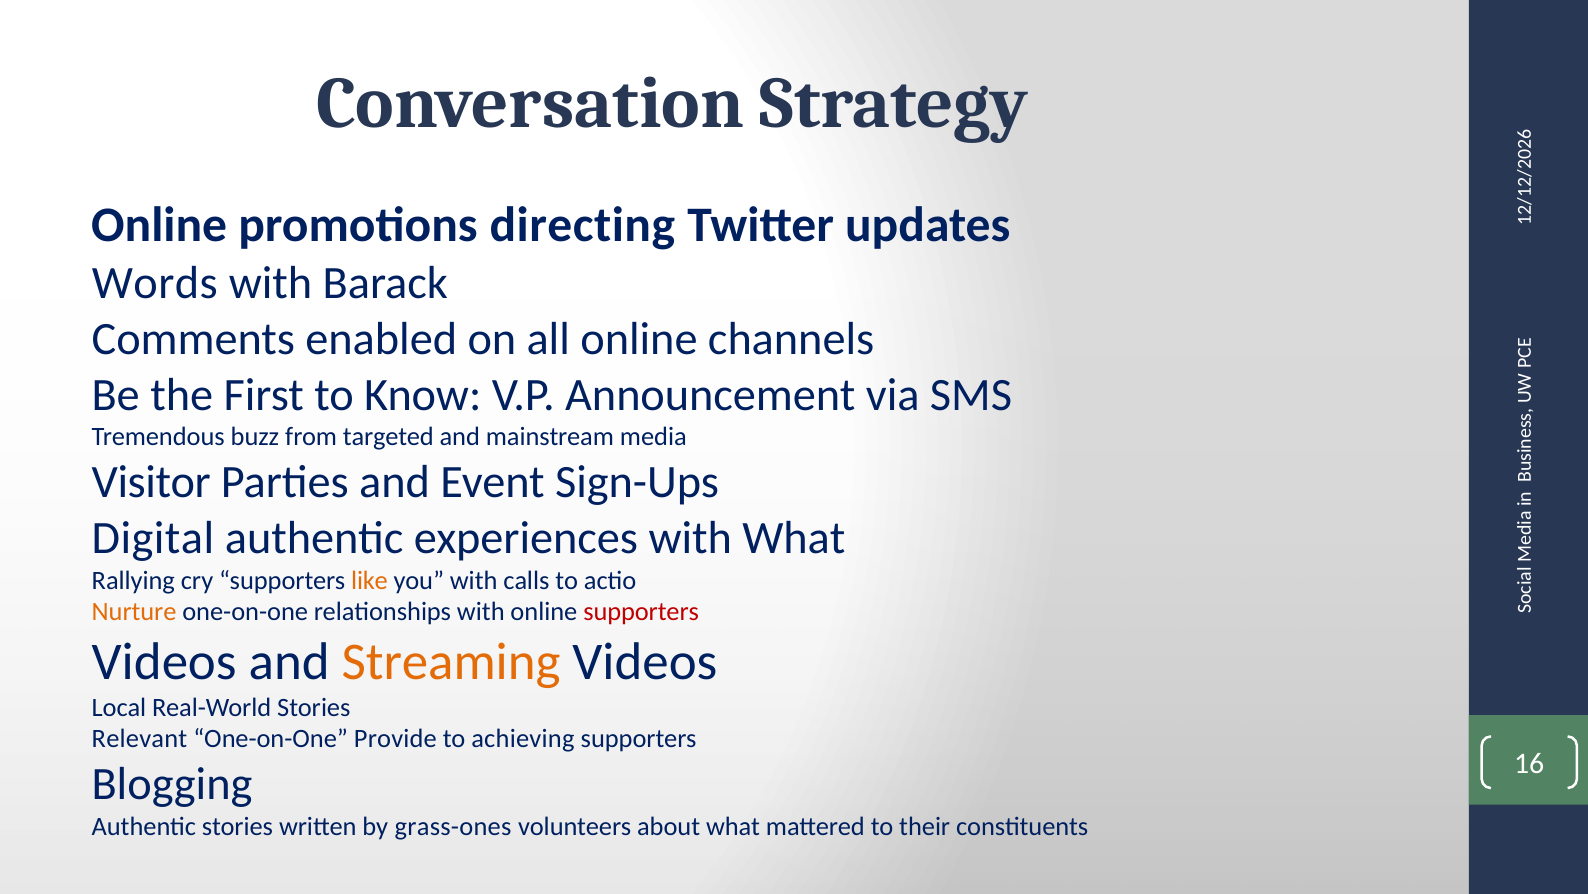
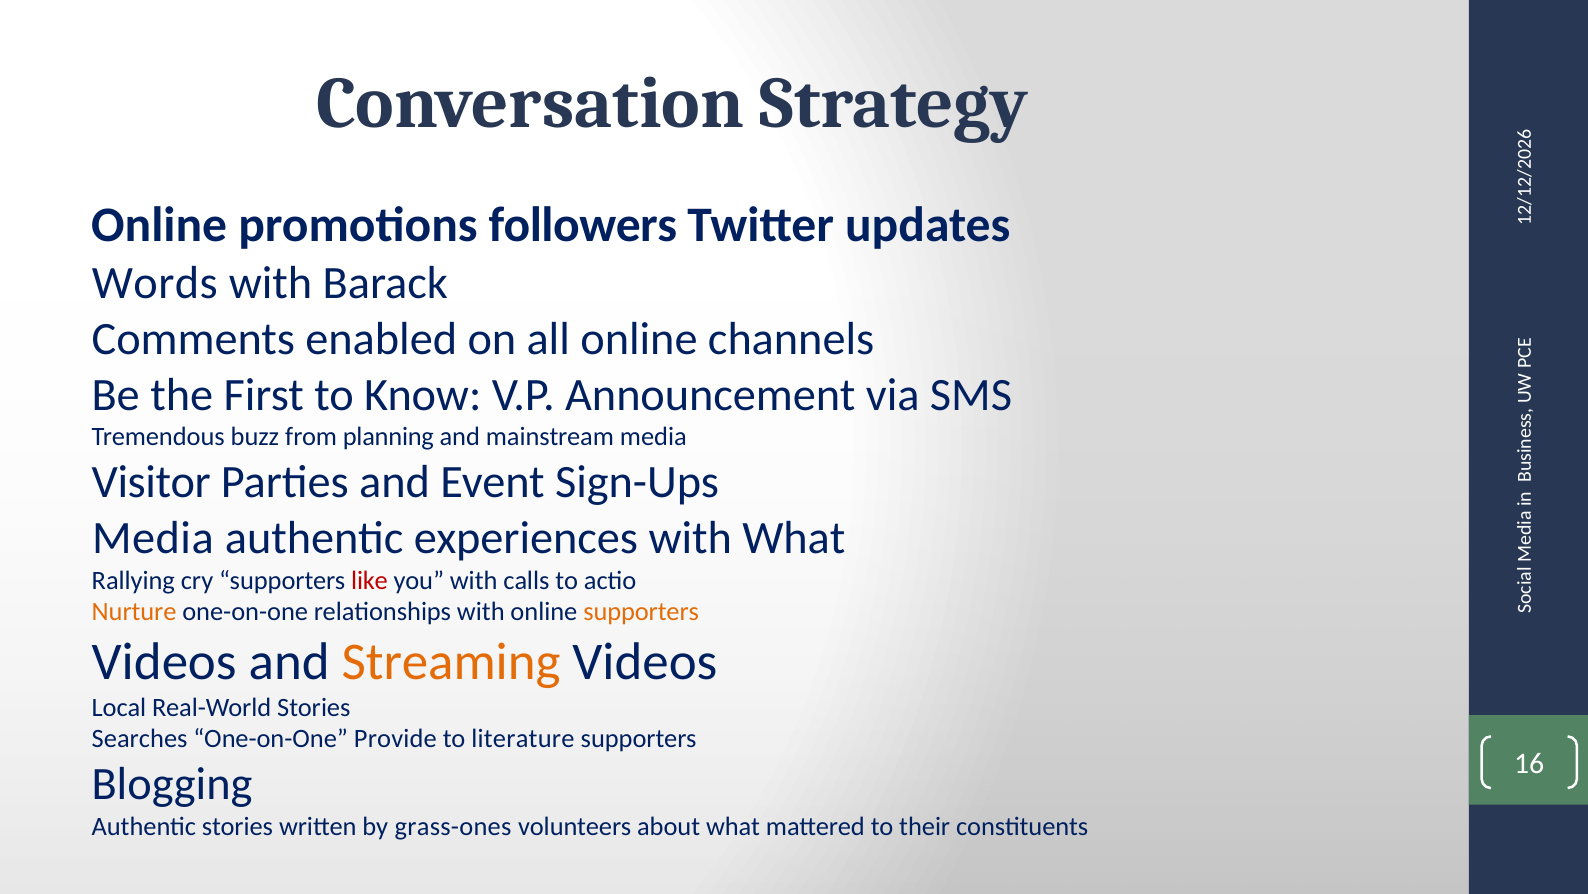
directing: directing -> followers (583, 225)
targeted: targeted -> planning (388, 437)
Digital: Digital -> Media (153, 538)
like colour: orange -> red (370, 580)
supporters colour: red -> orange (641, 612)
Relevant: Relevant -> Searches (140, 739)
achieving: achieving -> literature (523, 739)
